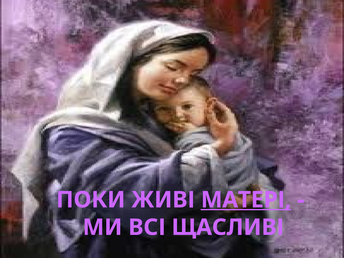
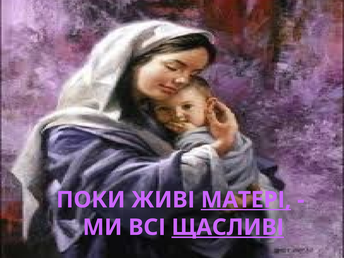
ЩАСЛИВІ underline: none -> present (228, 227)
